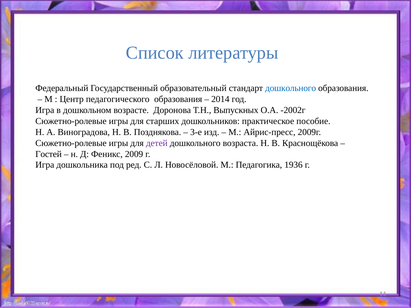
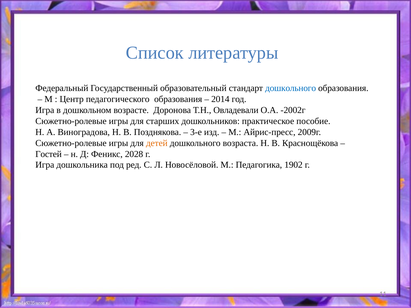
Выпускных: Выпускных -> Овладевали (236, 110)
детей colour: purple -> orange (157, 143)
2009: 2009 -> 2028 (134, 154)
1936: 1936 -> 1902 (294, 165)
